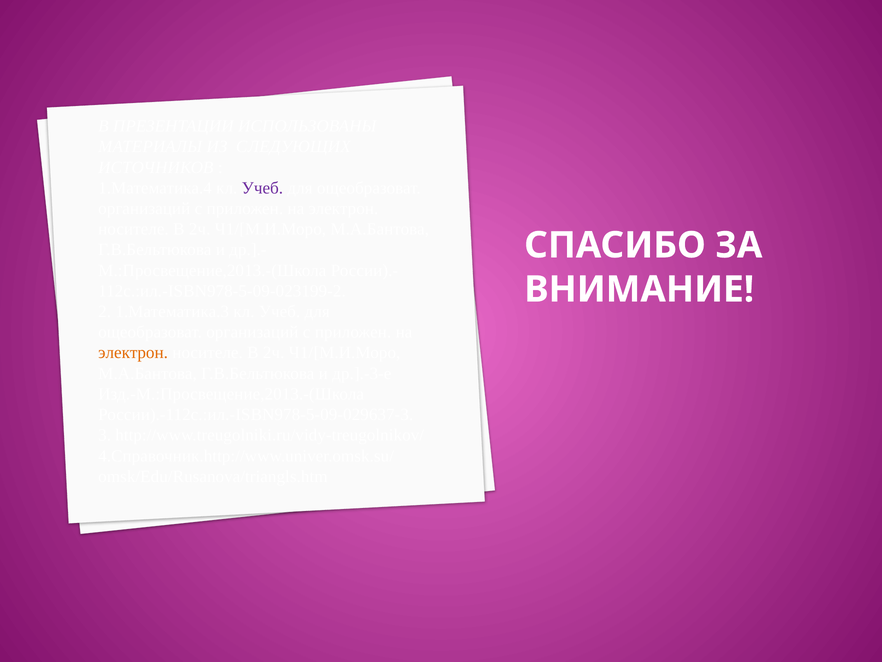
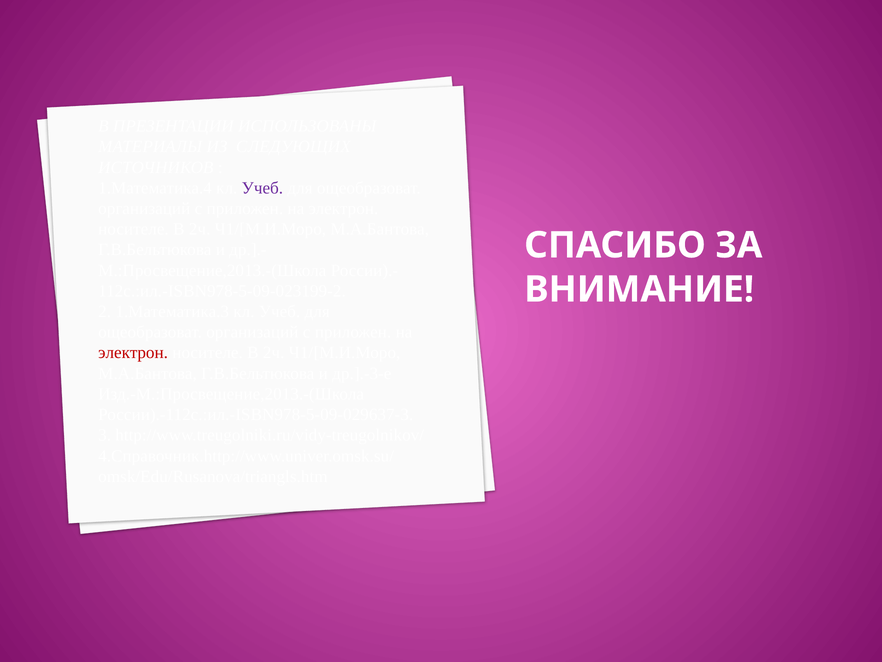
электрон colour: orange -> red (133, 353)
